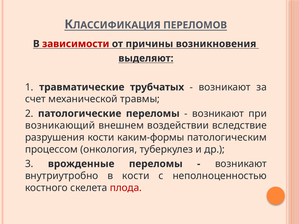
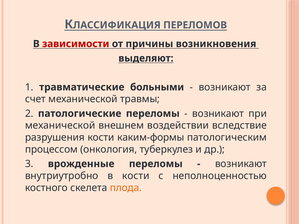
трубчатых: трубчатых -> больными (157, 87)
возникающий: возникающий -> механической (60, 126)
плода colour: red -> orange (126, 188)
